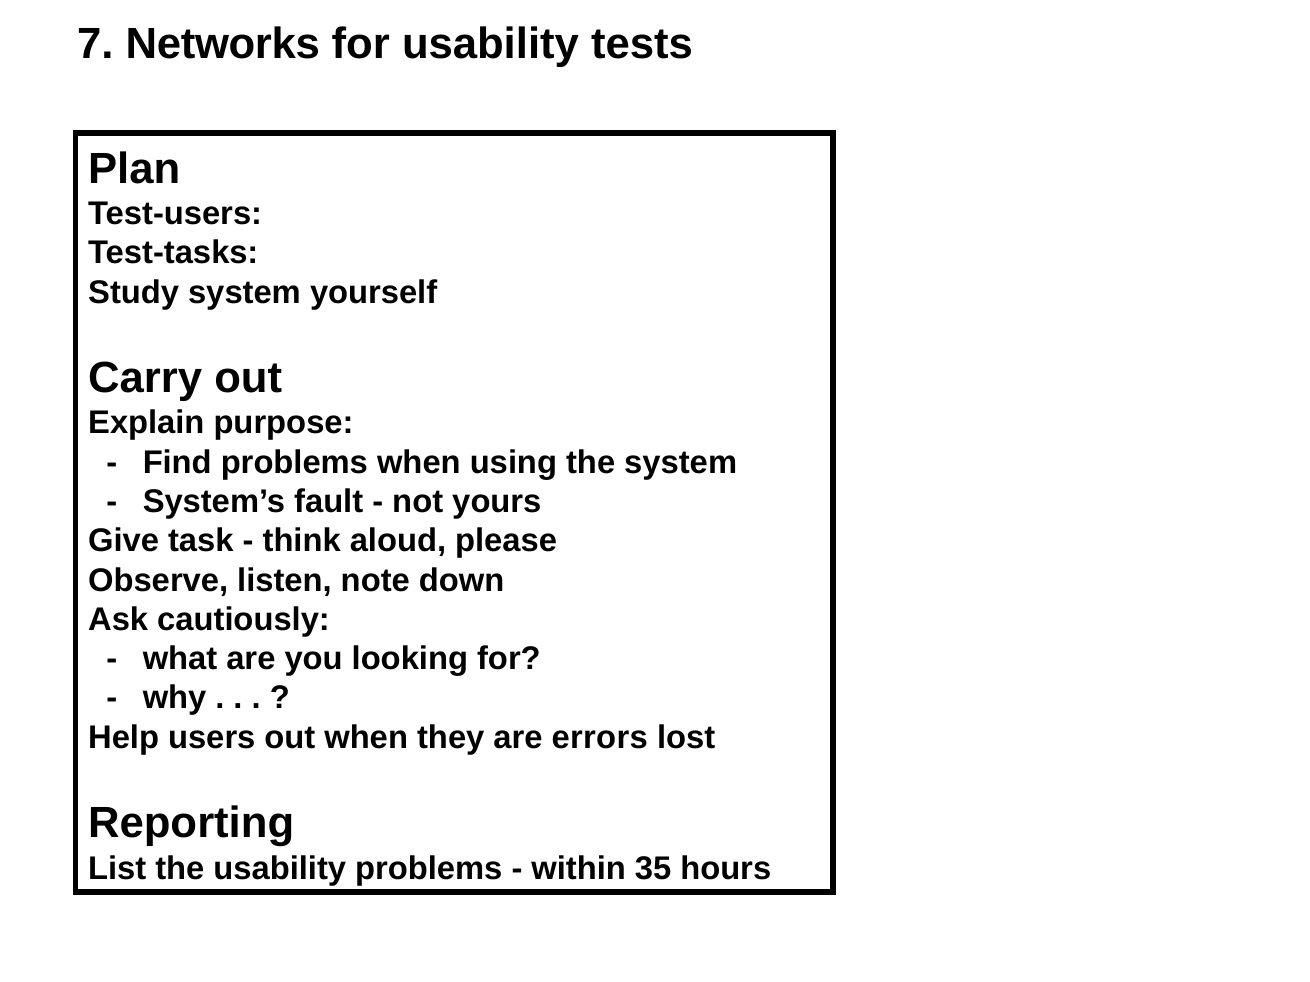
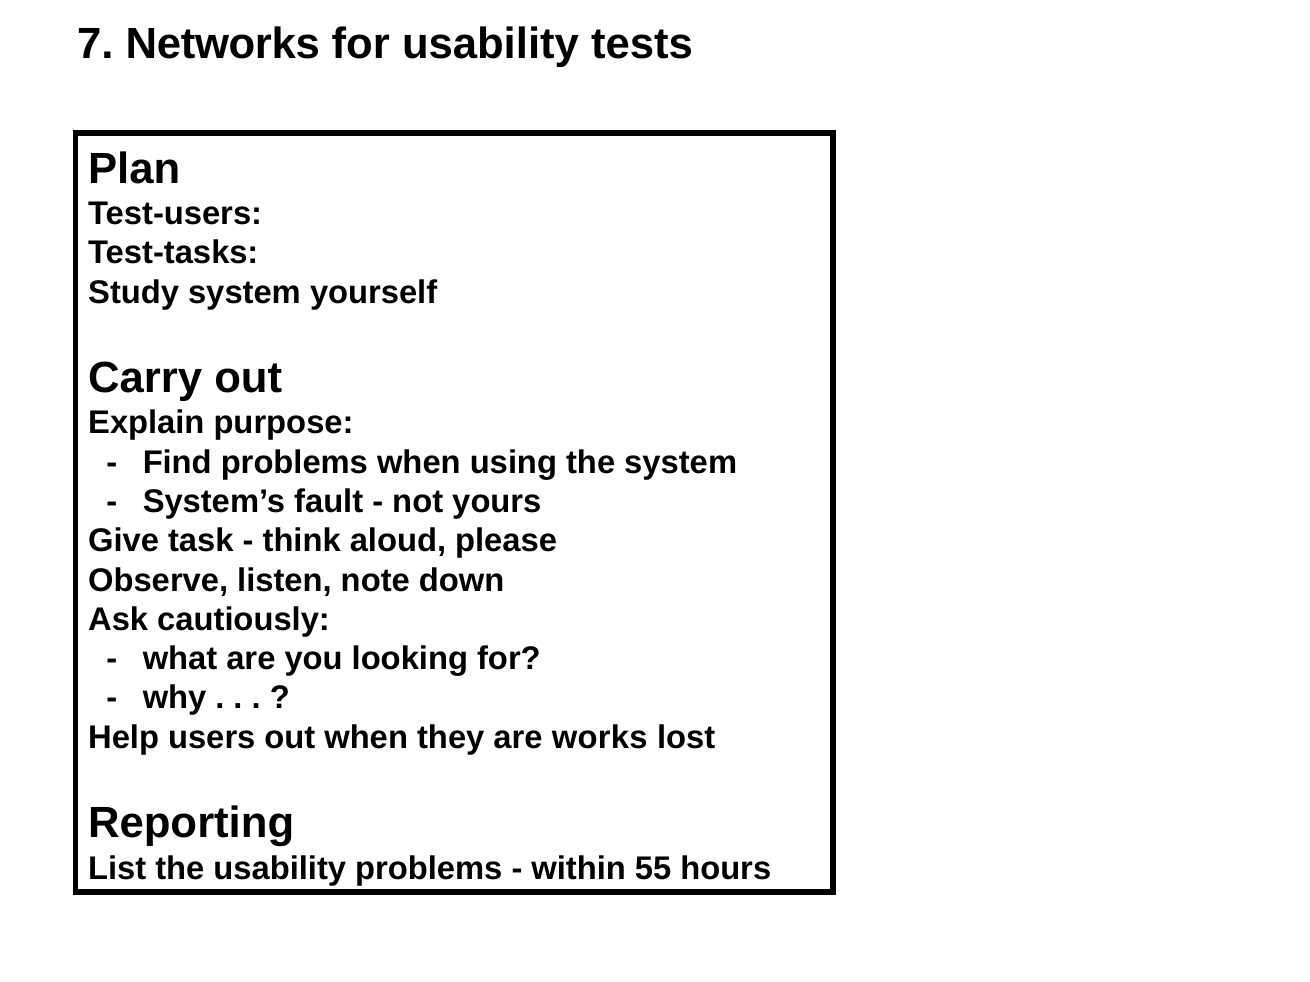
errors: errors -> works (600, 738)
35: 35 -> 55 (653, 869)
